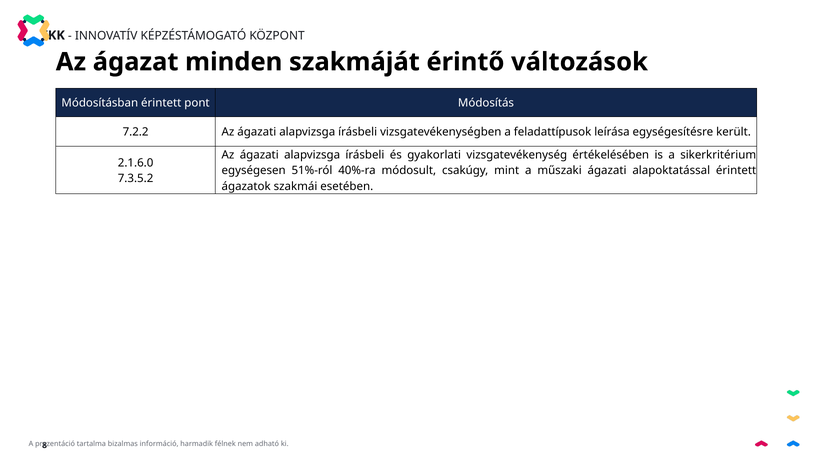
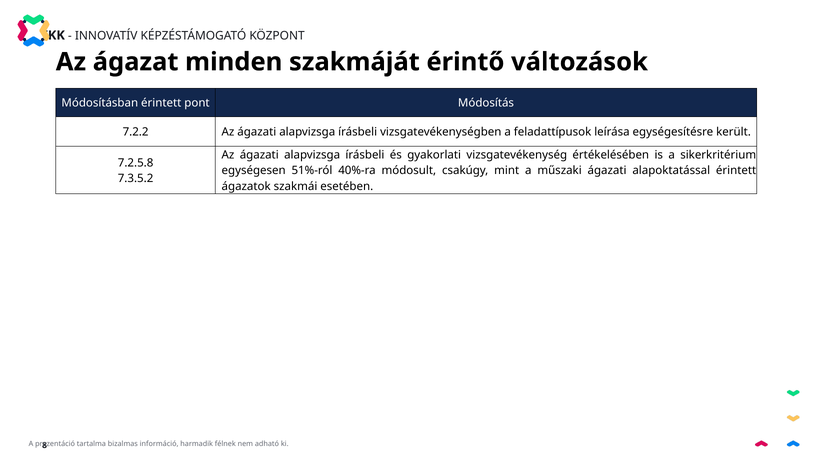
2.1.6.0: 2.1.6.0 -> 7.2.5.8 (136, 163)
